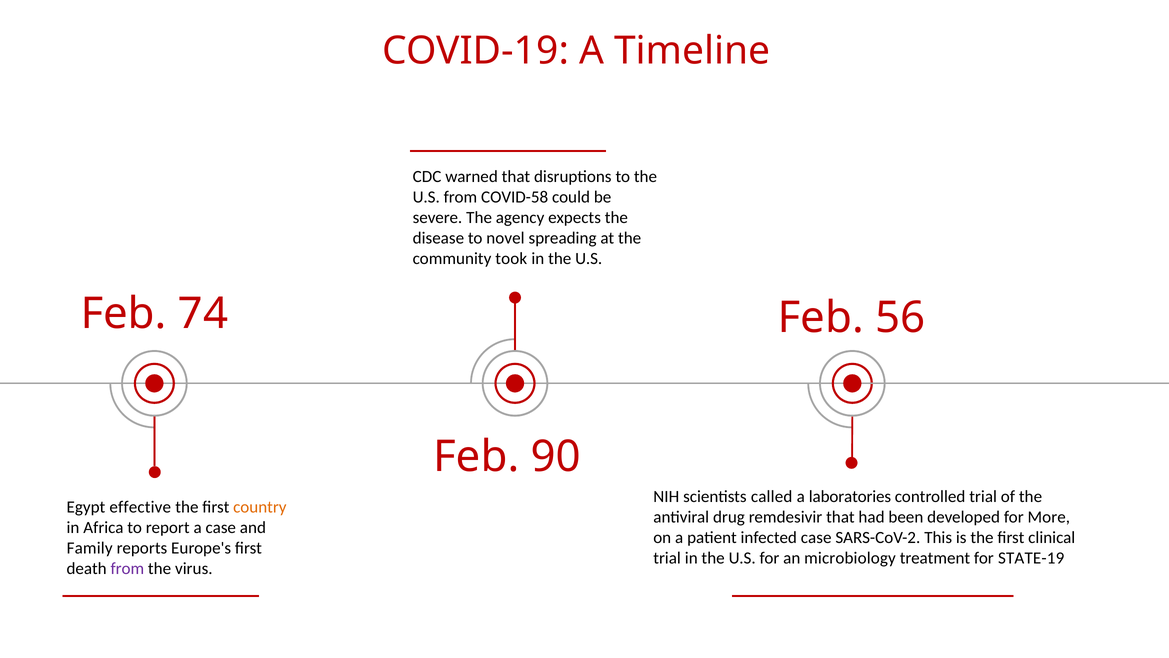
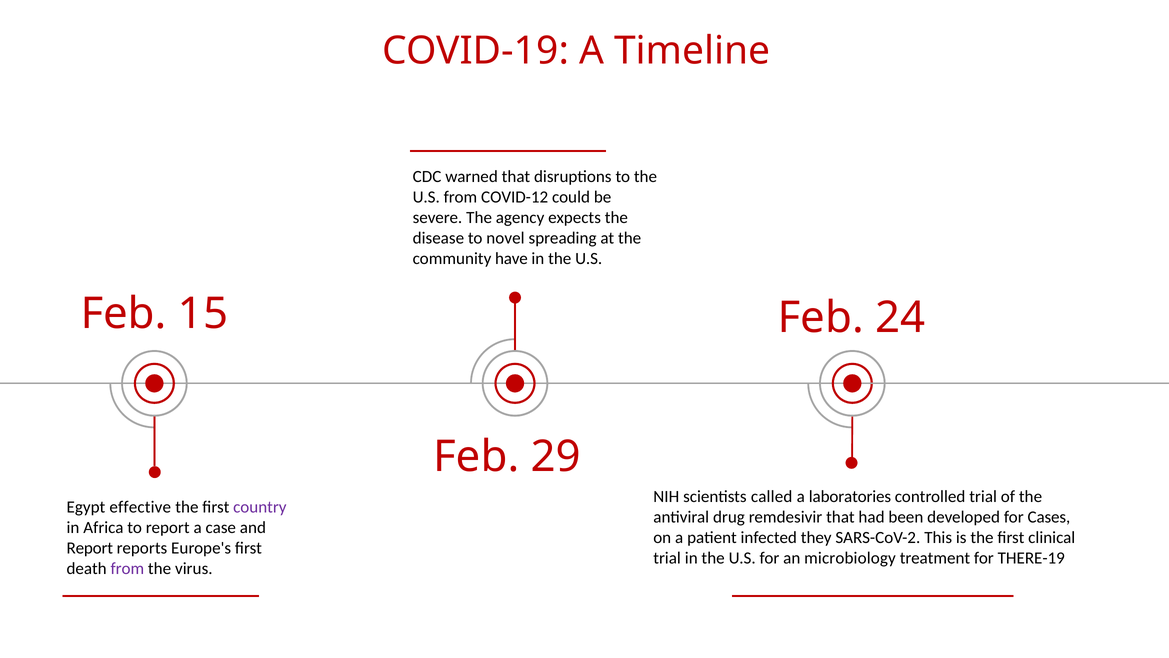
COVID-58: COVID-58 -> COVID-12 (515, 197)
took: took -> have (511, 259)
74: 74 -> 15 (203, 314)
56: 56 -> 24 (900, 318)
90: 90 -> 29 (556, 456)
country colour: orange -> purple (260, 507)
More: More -> Cases (1049, 517)
infected case: case -> they (816, 537)
Family: Family -> Report (90, 548)
STATE-19: STATE-19 -> THERE-19 (1031, 558)
